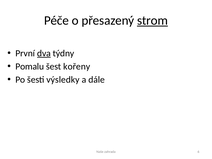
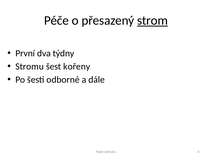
dva underline: present -> none (44, 53)
Pomalu: Pomalu -> Stromu (30, 67)
výsledky: výsledky -> odborné (63, 80)
